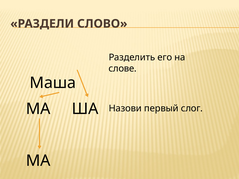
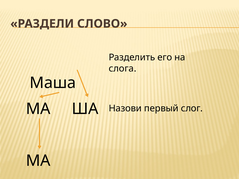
слове: слове -> слога (123, 69)
